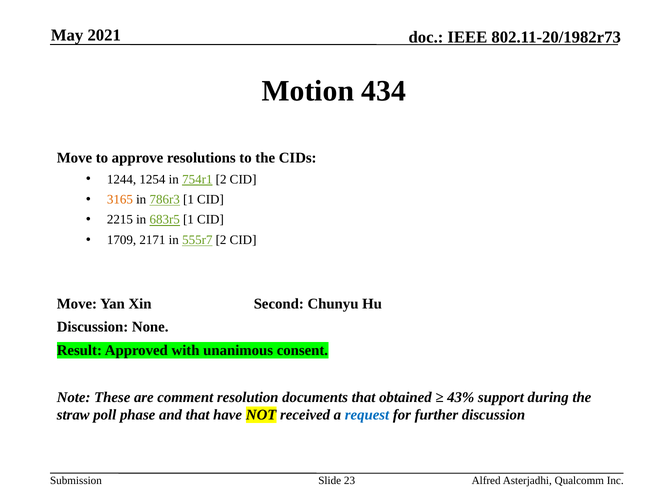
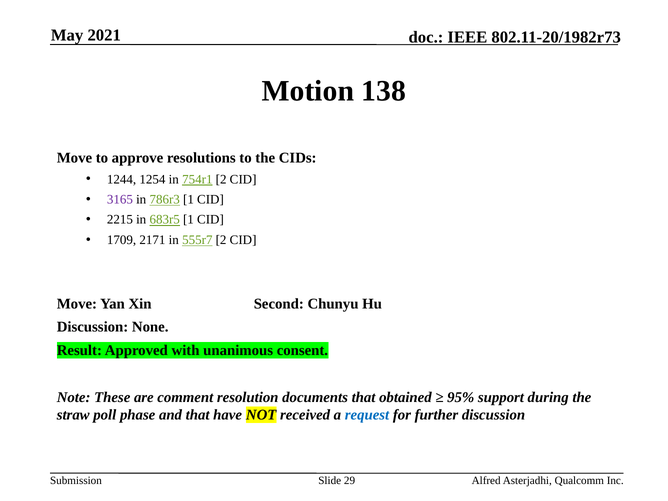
434: 434 -> 138 (384, 91)
3165 colour: orange -> purple (120, 199)
43%: 43% -> 95% (461, 397)
23: 23 -> 29 (350, 480)
